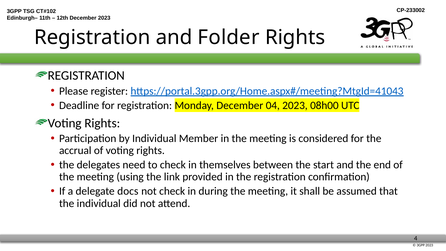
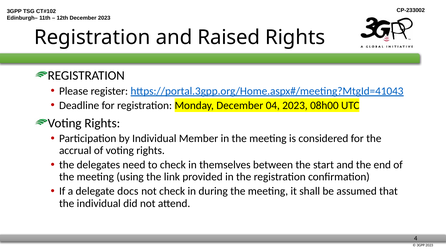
Folder: Folder -> Raised (229, 37)
